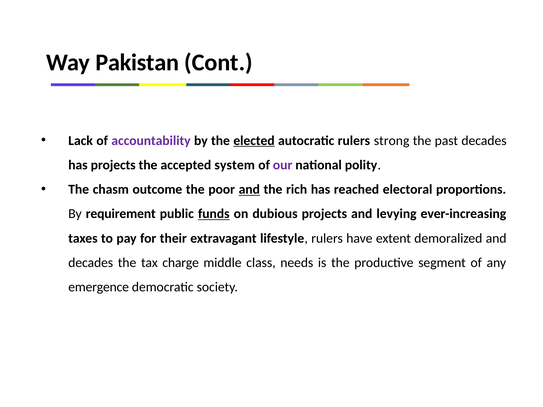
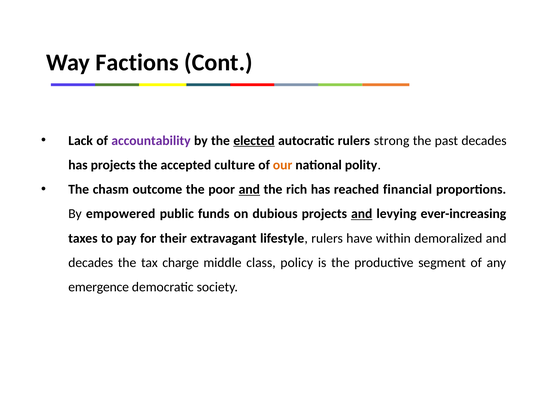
Pakistan: Pakistan -> Factions (137, 62)
system: system -> culture (235, 165)
our colour: purple -> orange (283, 165)
electoral: electoral -> financial (408, 190)
requirement: requirement -> empowered (121, 214)
funds underline: present -> none (214, 214)
and underline: none -> present (362, 214)
extent: extent -> within (393, 238)
needs: needs -> policy (297, 263)
